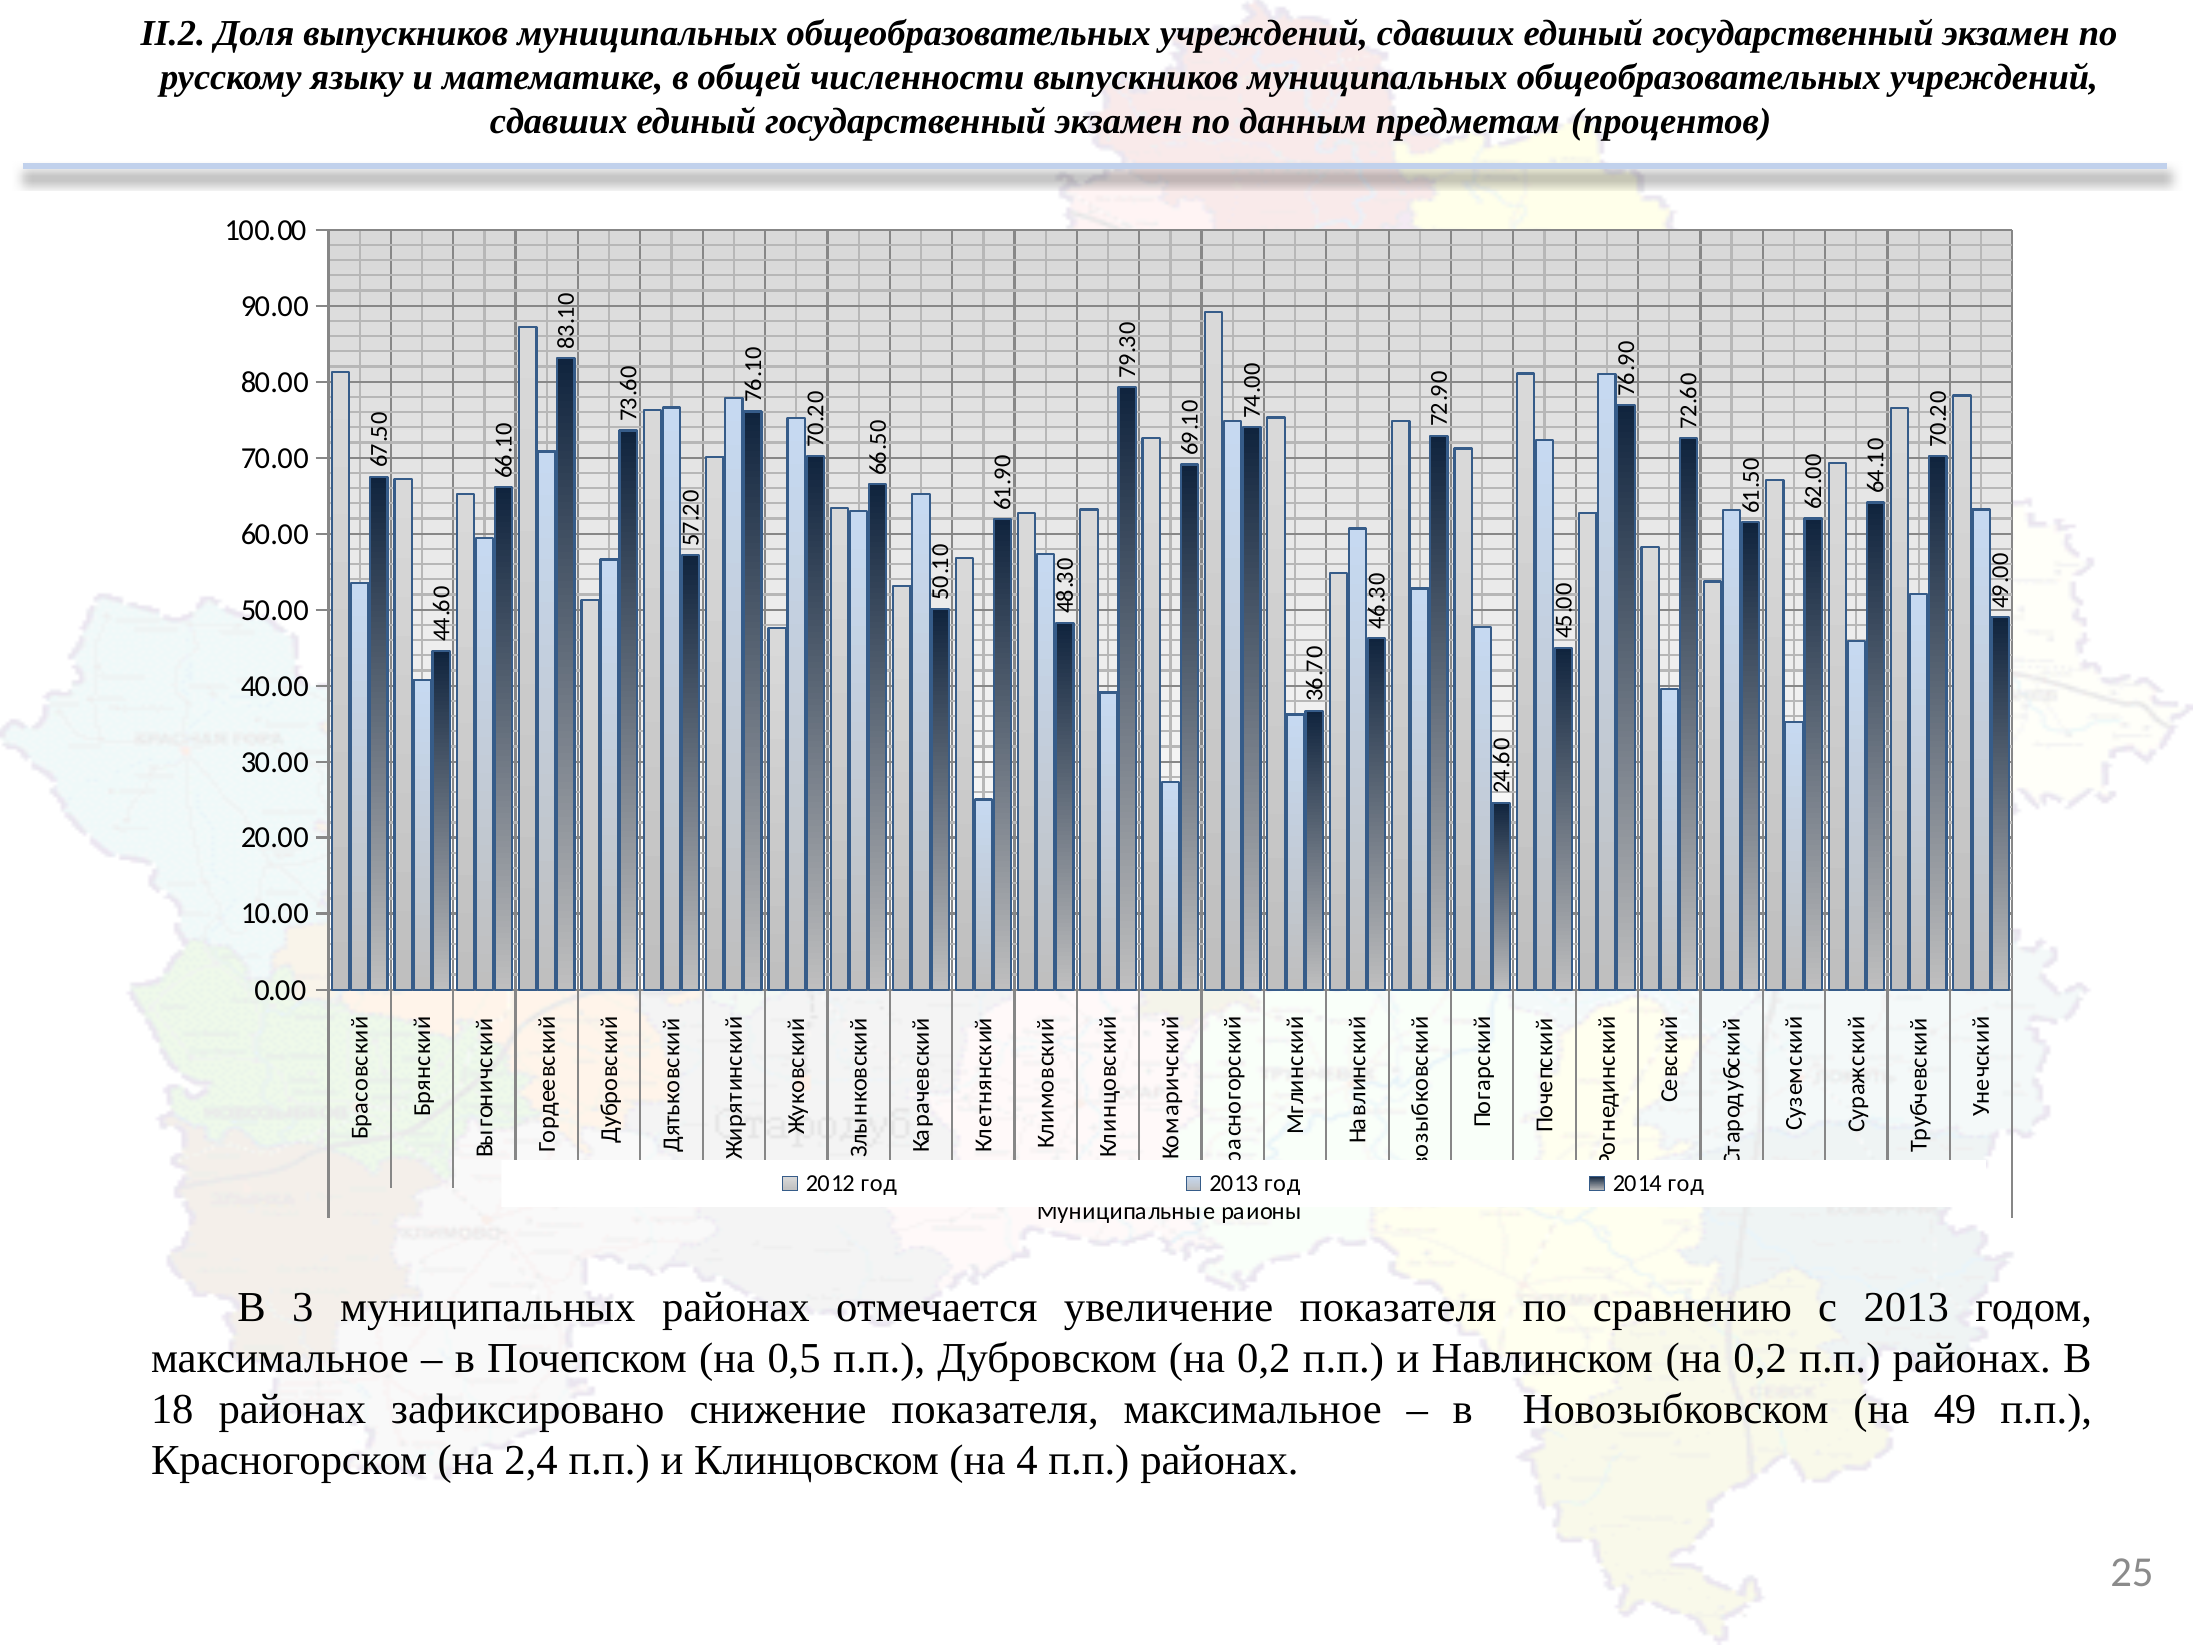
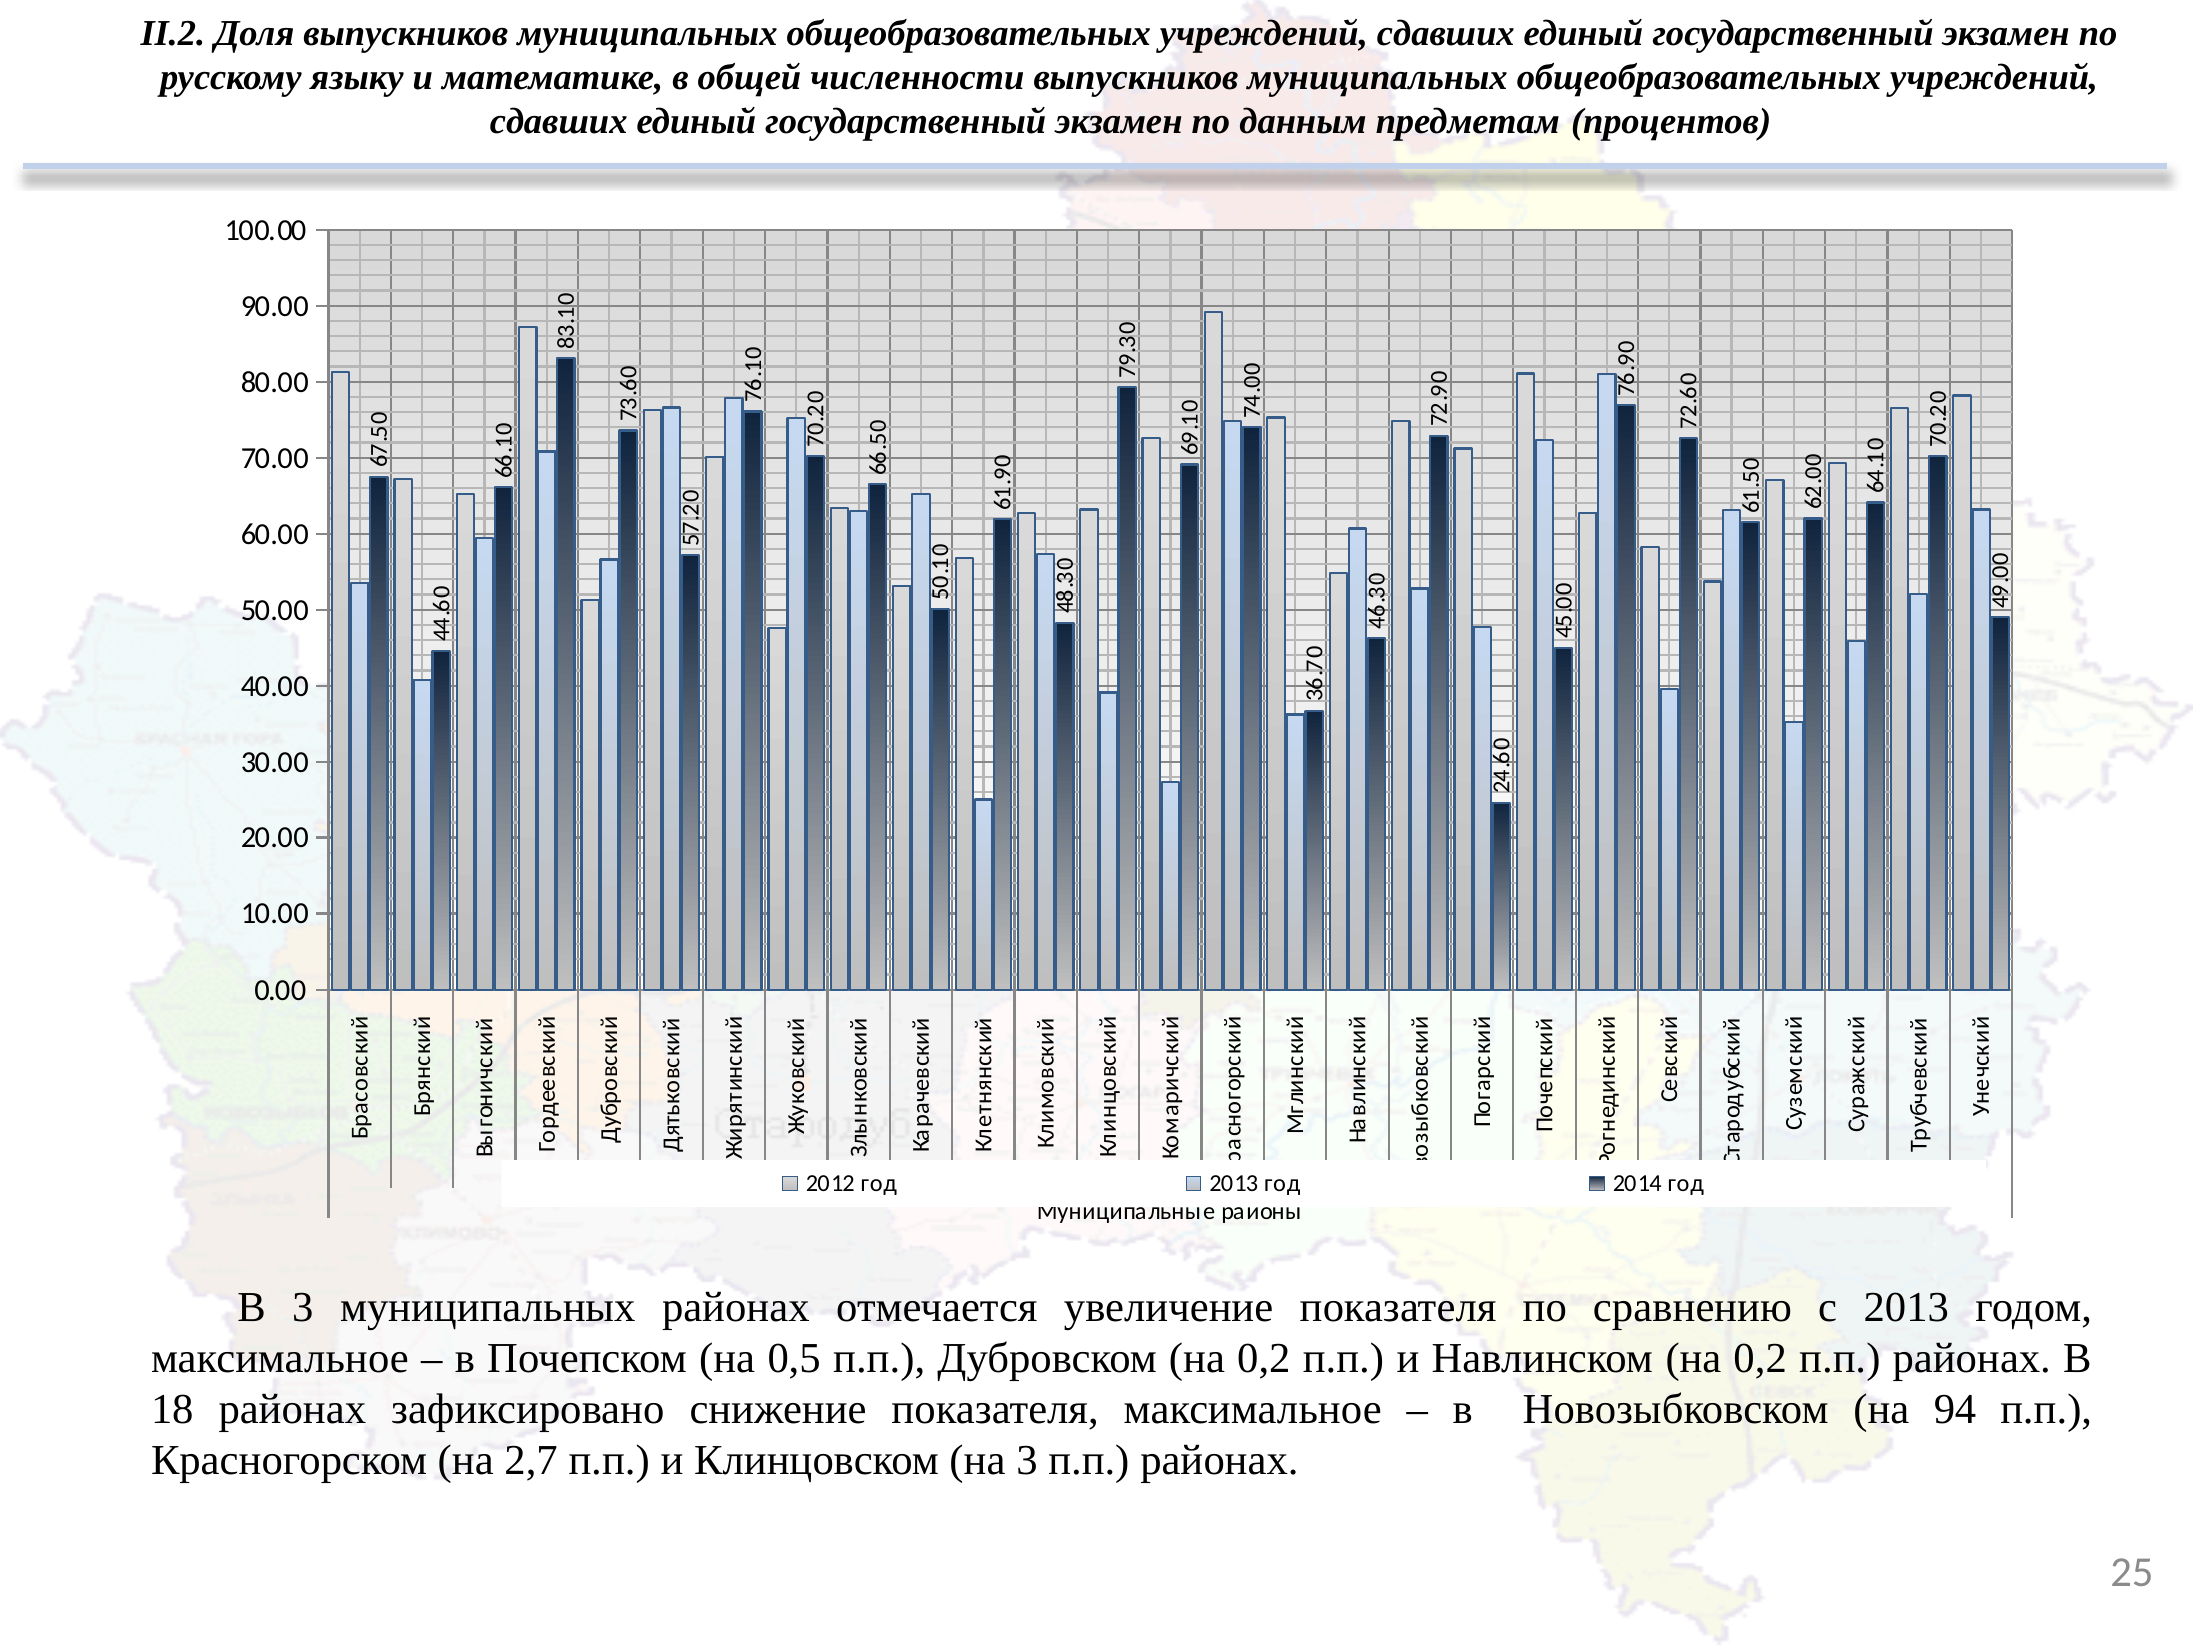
49: 49 -> 94 (1955, 1409)
2,4: 2,4 -> 2,7 (531, 1461)
на 4: 4 -> 3 (1027, 1461)
